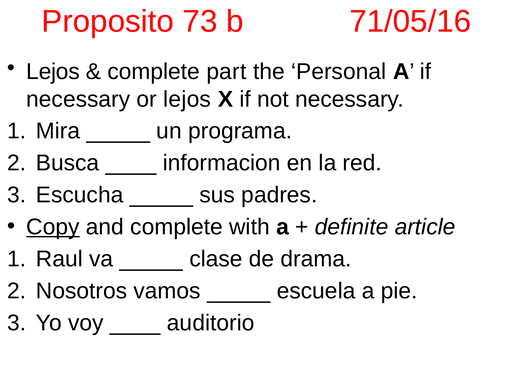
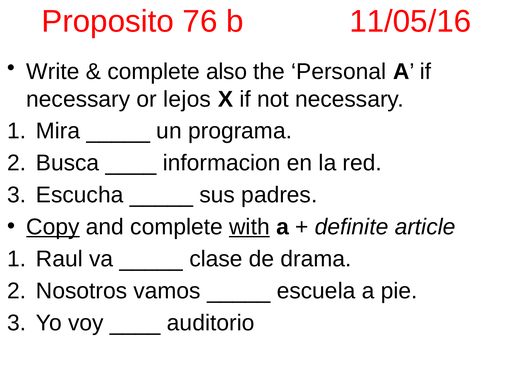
73: 73 -> 76 (200, 21)
71/05/16: 71/05/16 -> 11/05/16 (410, 21)
Lejos: Lejos -> Write (53, 72)
part: part -> also (227, 72)
with underline: none -> present (249, 227)
